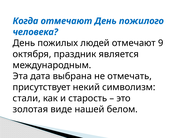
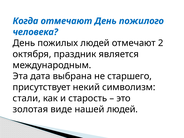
9: 9 -> 2 (161, 43)
отмечать: отмечать -> старшего (130, 76)
нашей белом: белом -> людей (122, 109)
